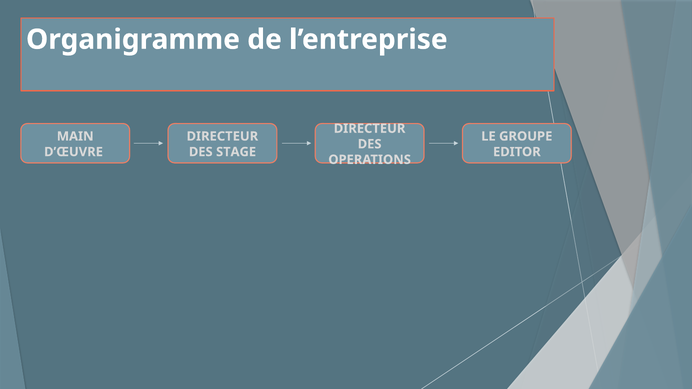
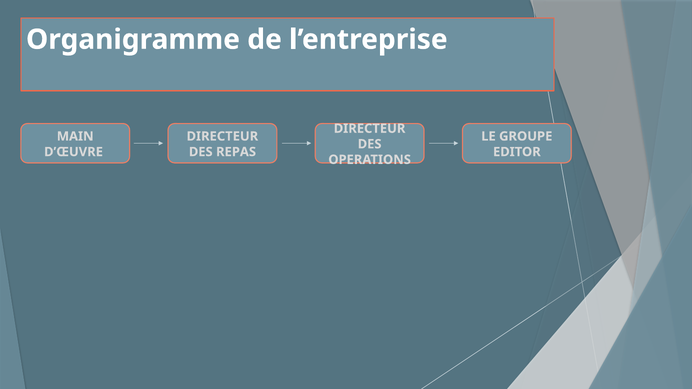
STAGE: STAGE -> REPAS (236, 152)
